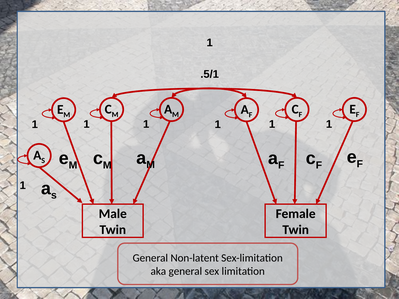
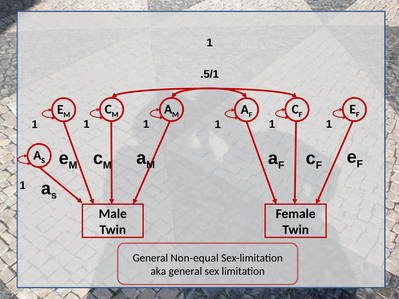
Non-latent: Non-latent -> Non-equal (195, 258)
